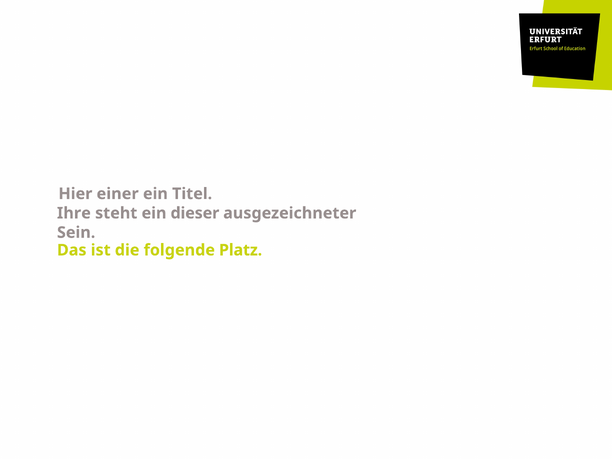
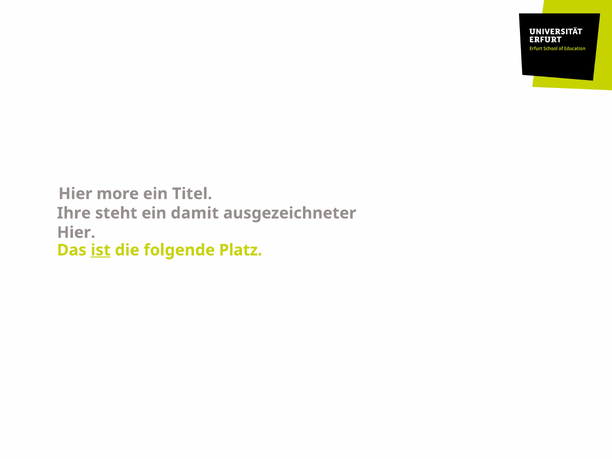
einer: einer -> more (118, 194)
dieser: dieser -> damit (195, 213)
Sein: Sein -> Hier (76, 233)
ist underline: none -> present (101, 250)
